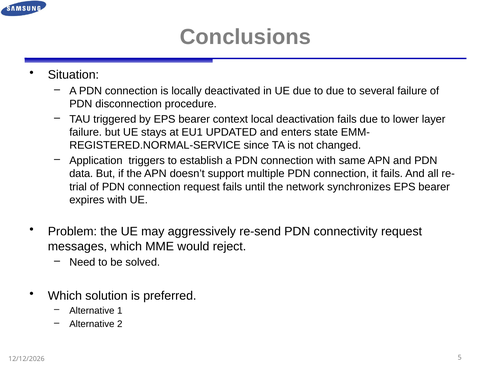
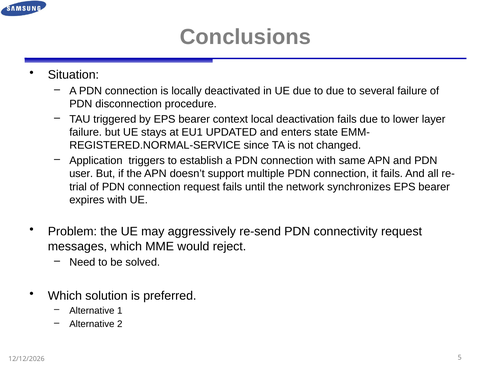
data: data -> user (81, 174)
